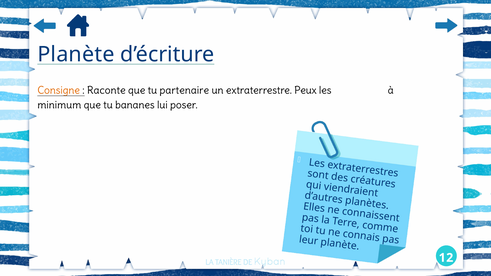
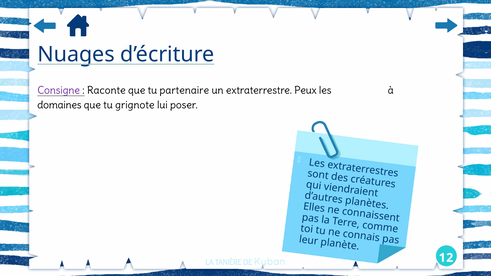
Planète: Planète -> Nuages (76, 54)
Consigne colour: orange -> purple (59, 90)
minimum: minimum -> domaines (59, 105)
bananes: bananes -> grignote (135, 105)
